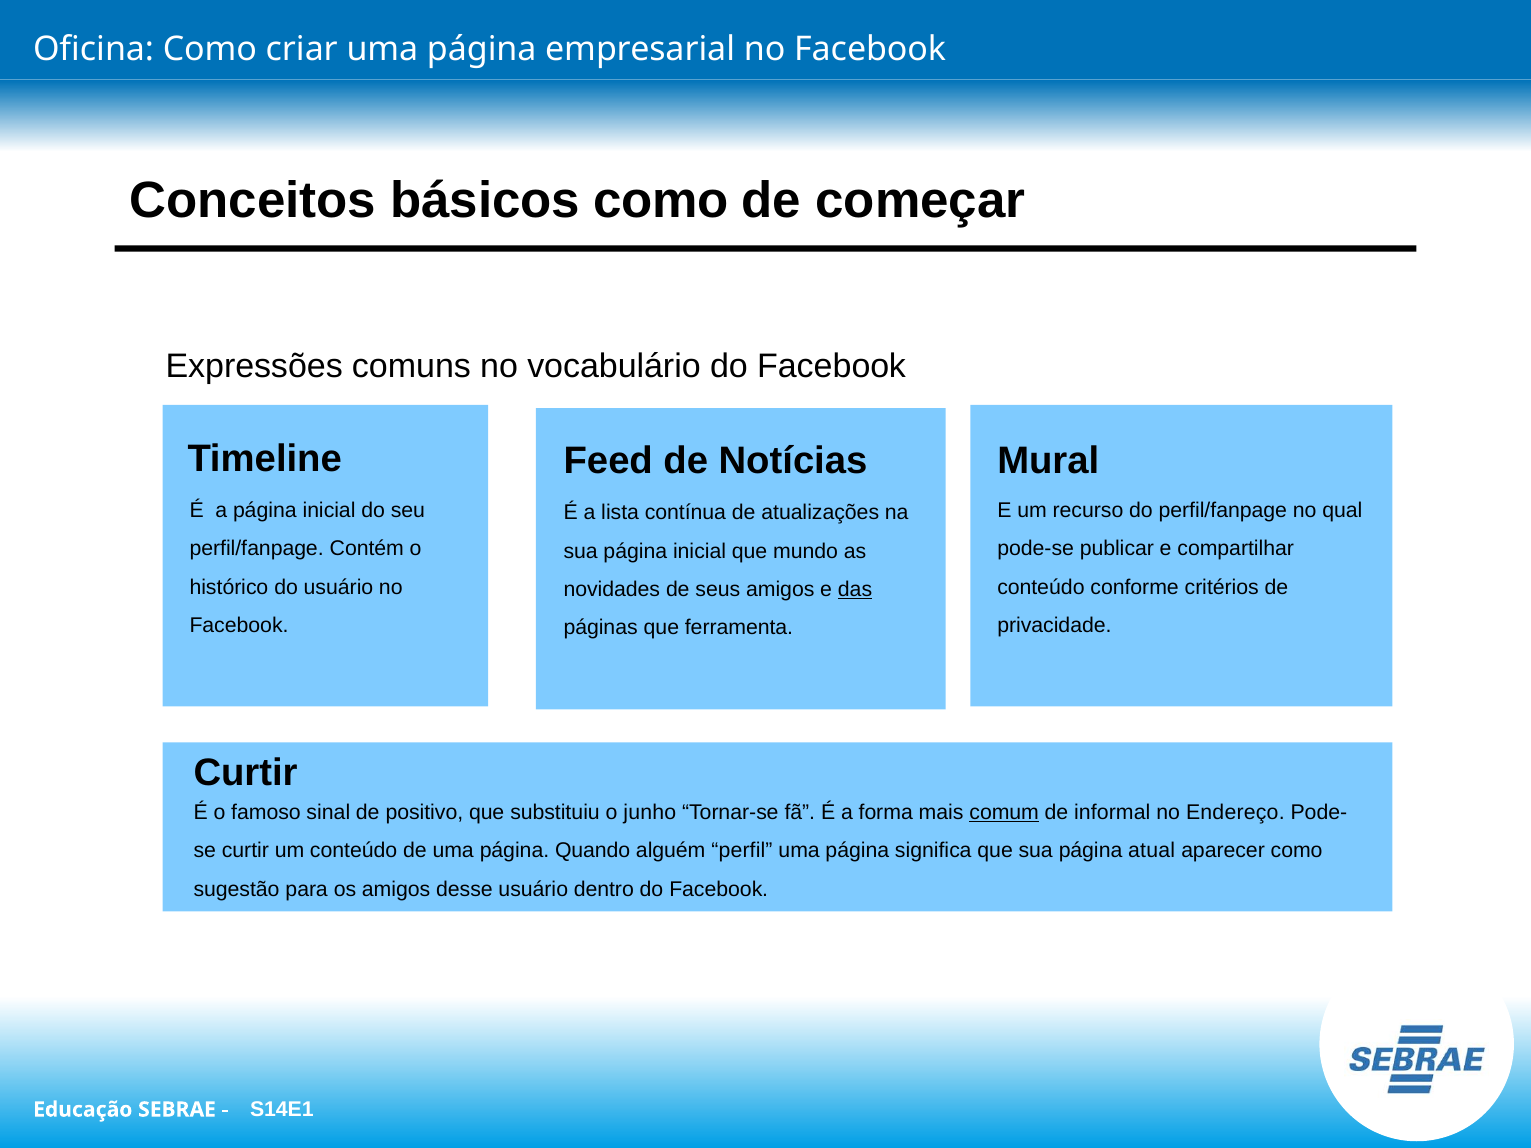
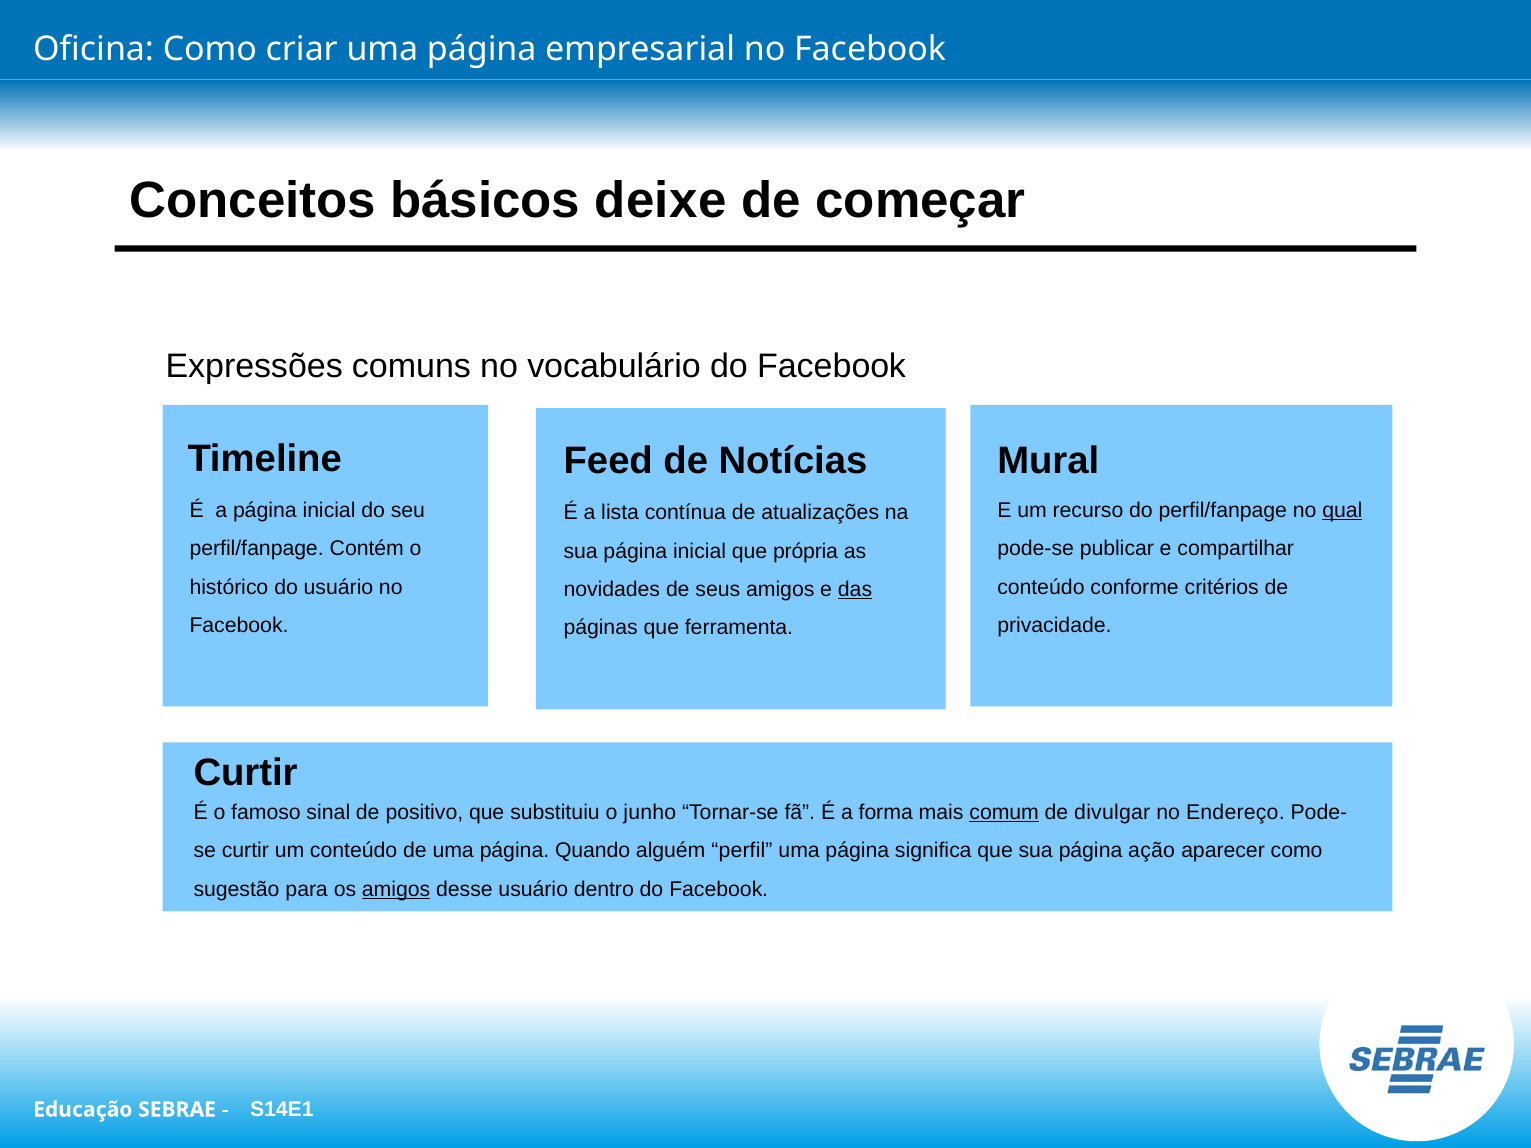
básicos como: como -> deixe (661, 201)
qual underline: none -> present (1342, 511)
mundo: mundo -> própria (806, 551)
informal: informal -> divulgar (1112, 813)
atual: atual -> ação (1152, 851)
amigos underline: none -> present (396, 889)
